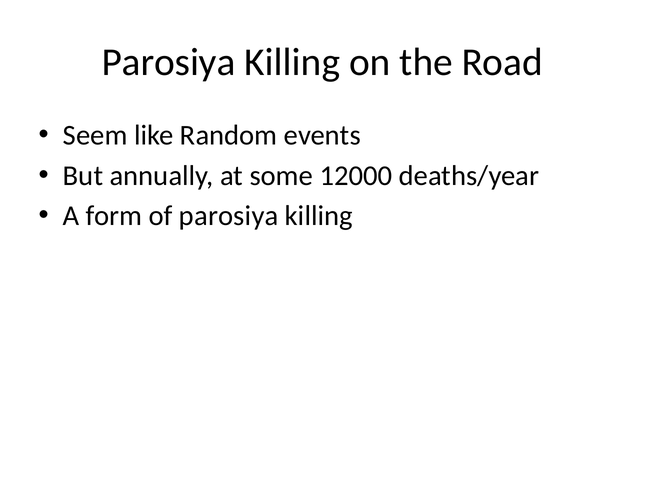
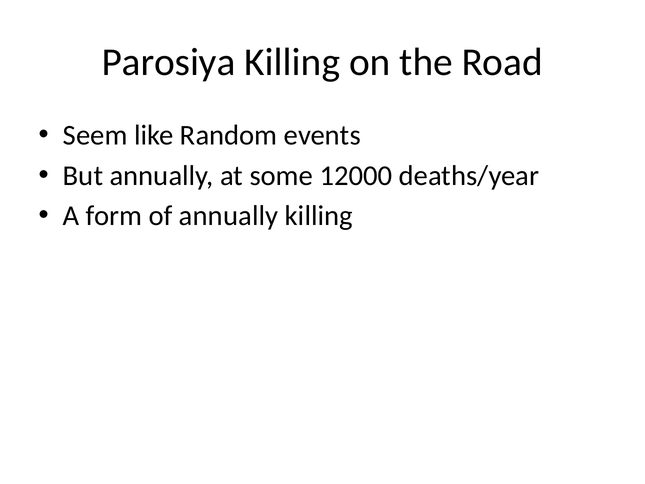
of parosiya: parosiya -> annually (229, 216)
